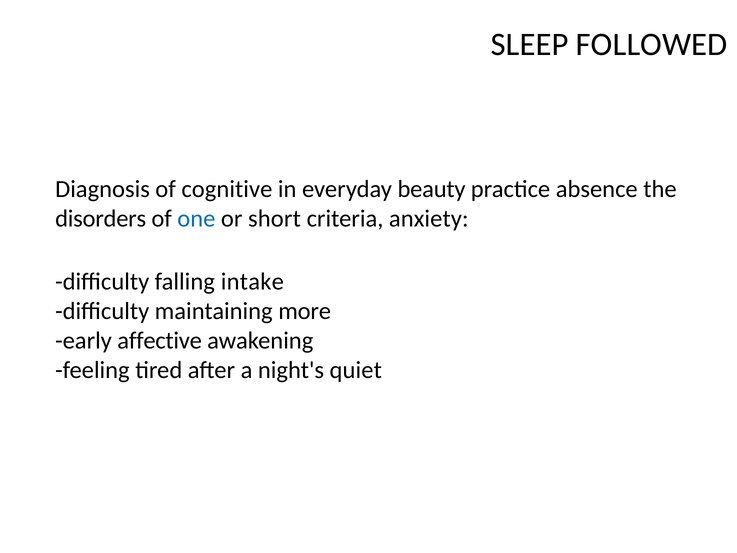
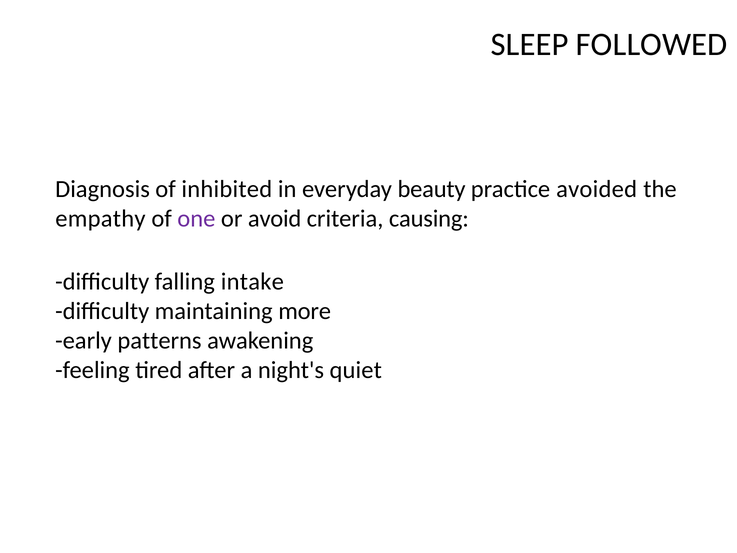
cognitive: cognitive -> inhibited (227, 189)
absence: absence -> avoided (597, 189)
disorders: disorders -> empathy (100, 219)
one colour: blue -> purple (196, 219)
short: short -> avoid (275, 219)
anxiety: anxiety -> causing (429, 219)
affective: affective -> patterns (160, 340)
